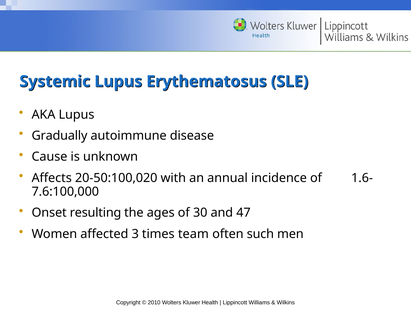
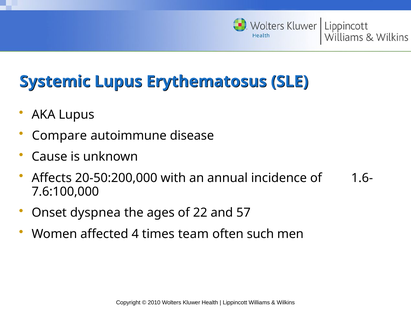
Gradually: Gradually -> Compare (59, 135)
20-50:100,020: 20-50:100,020 -> 20-50:200,000 (116, 178)
resulting: resulting -> dyspnea (95, 212)
30: 30 -> 22 (200, 212)
47: 47 -> 57 (243, 212)
3: 3 -> 4 (135, 233)
